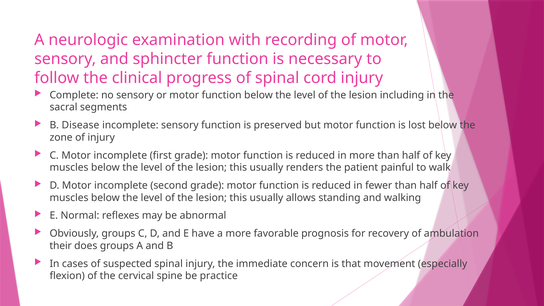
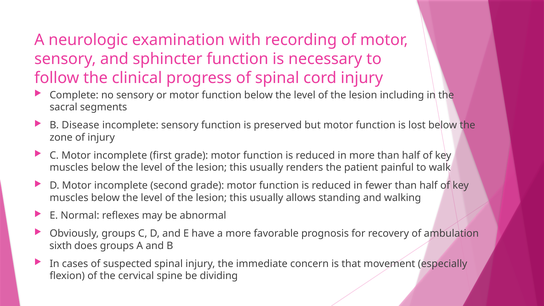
their: their -> sixth (61, 246)
practice: practice -> dividing (219, 276)
